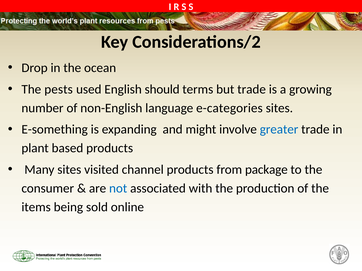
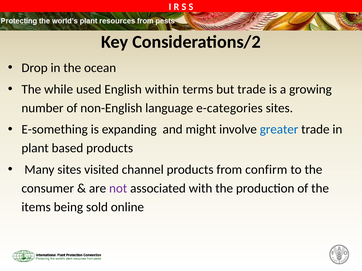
pests: pests -> while (59, 89)
should: should -> within (162, 89)
package: package -> confirm (266, 170)
not colour: blue -> purple (118, 189)
